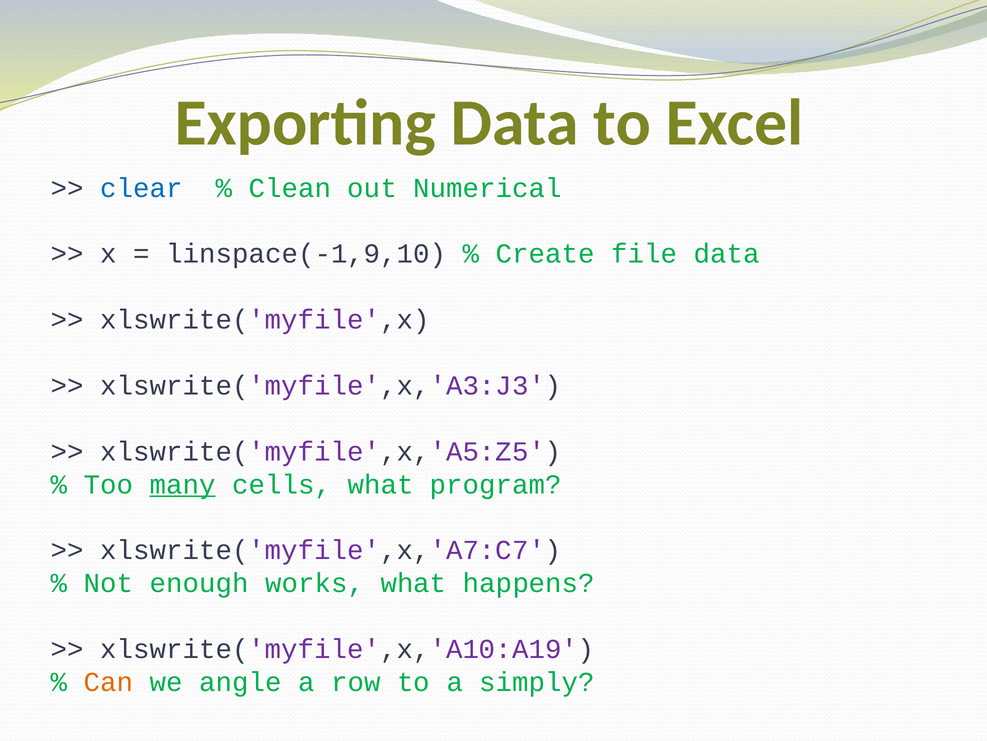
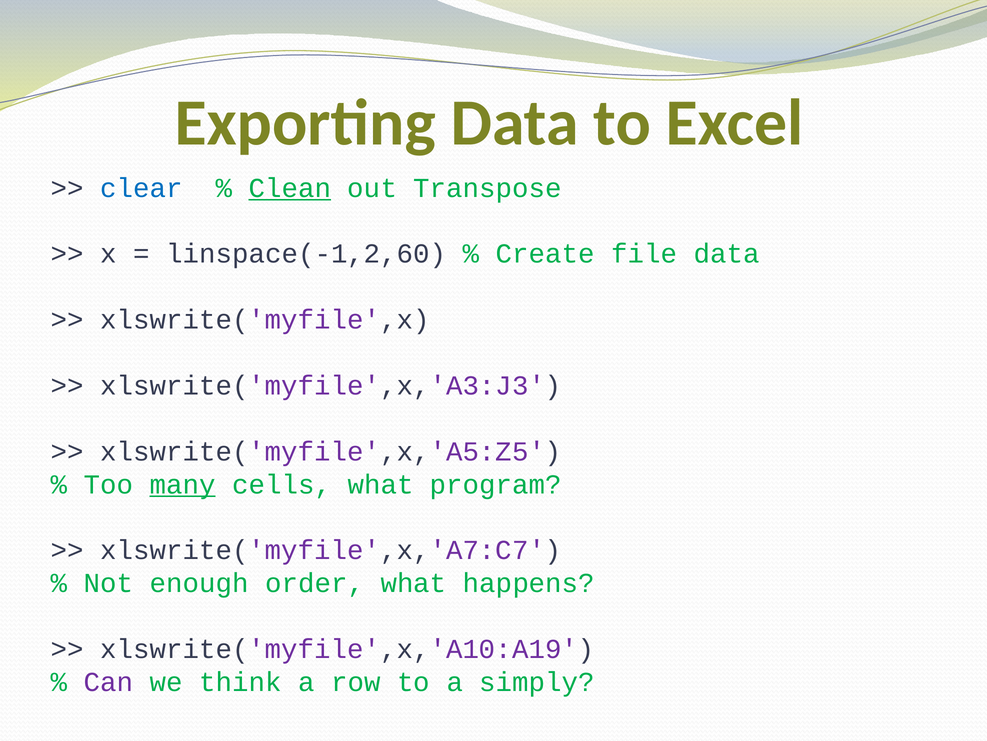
Clean underline: none -> present (290, 188)
Numerical: Numerical -> Transpose (488, 188)
linspace(-1,9,10: linspace(-1,9,10 -> linspace(-1,2,60 (306, 254)
works: works -> order (315, 583)
Can colour: orange -> purple (108, 681)
angle: angle -> think (240, 681)
